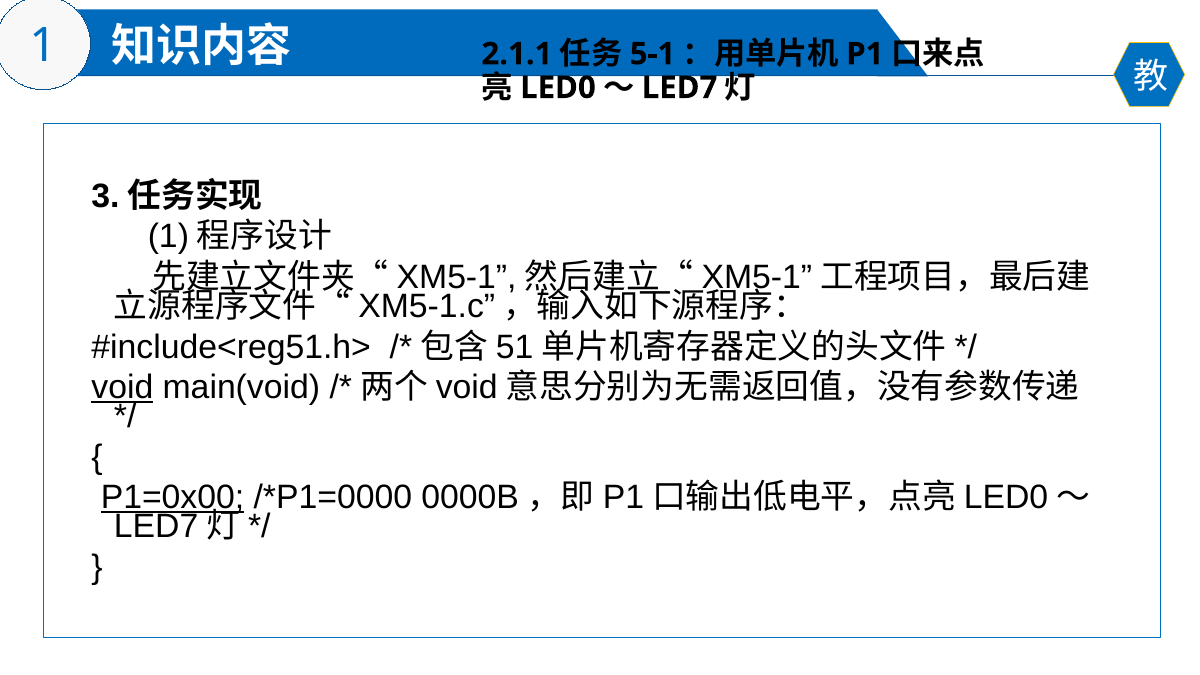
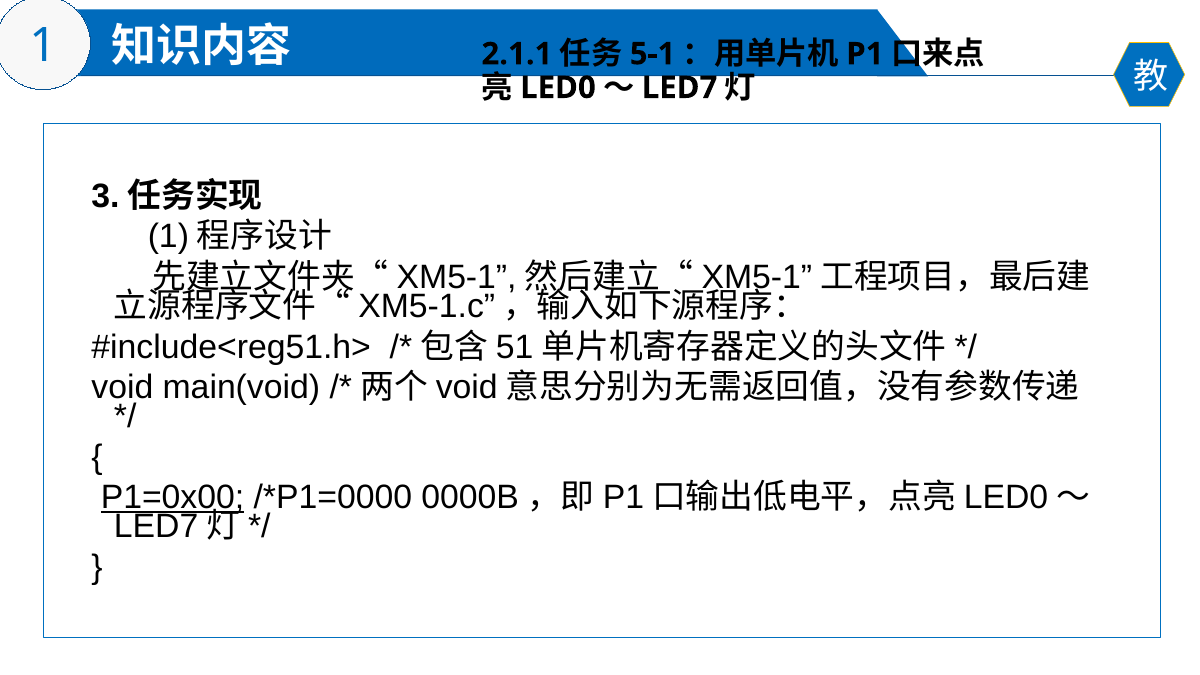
void underline: present -> none (122, 387)
